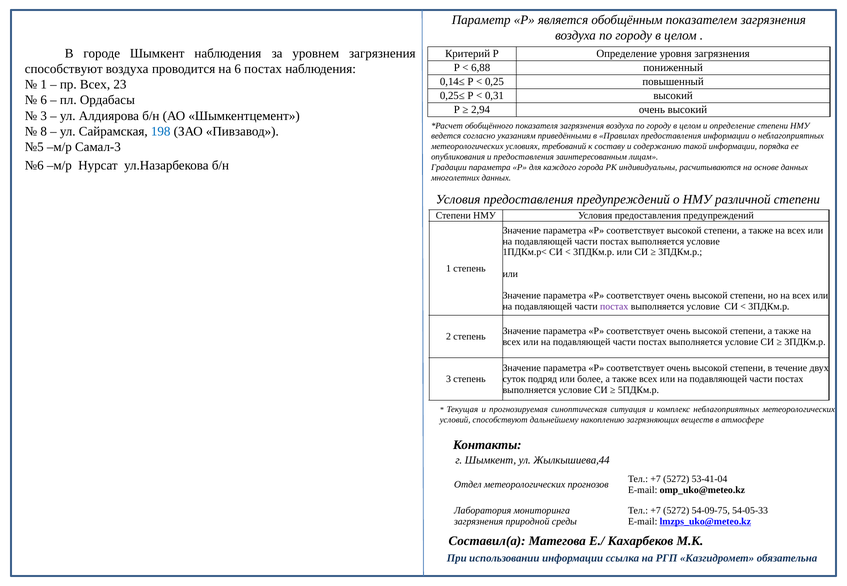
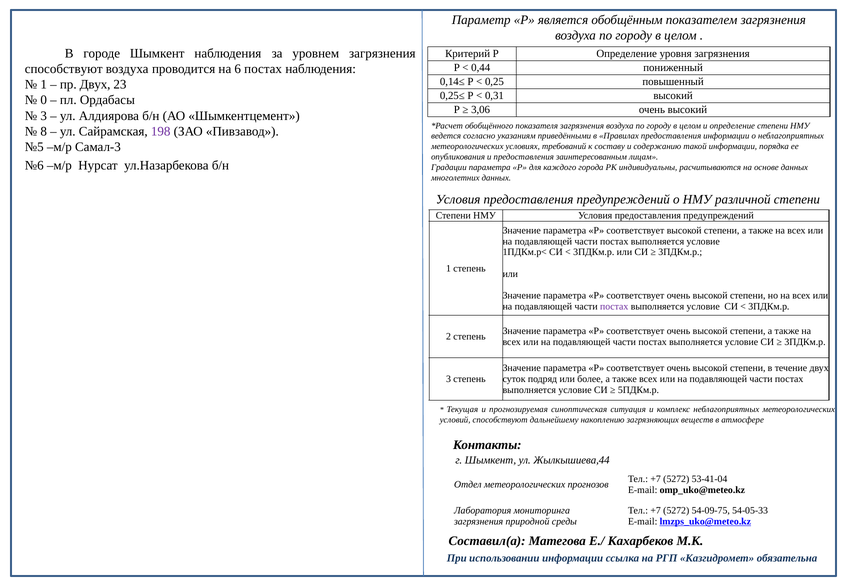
6,88: 6,88 -> 0,44 (481, 68)
пр Всех: Всех -> Двух (95, 85)
6: 6 -> 0 (44, 100)
2,94: 2,94 -> 3,06 (481, 110)
198 colour: blue -> purple (161, 132)
